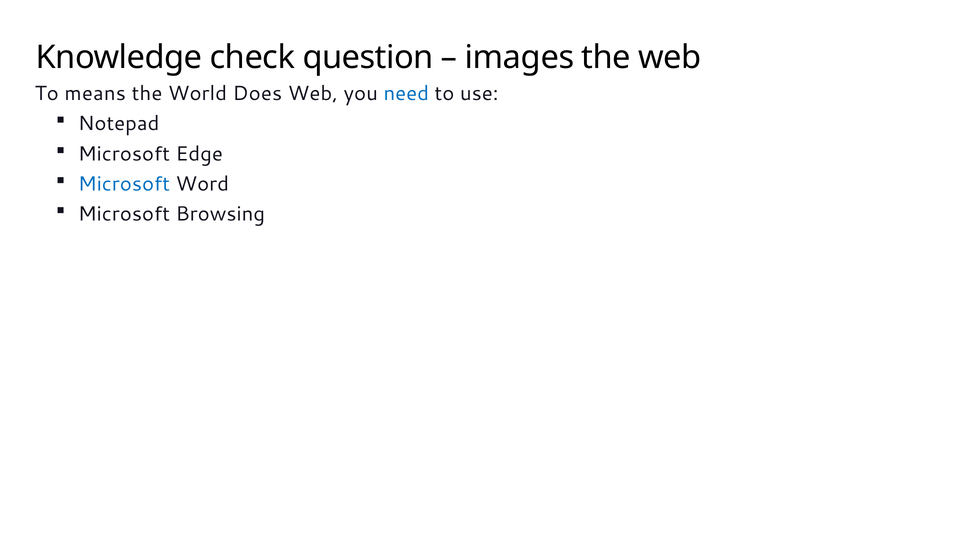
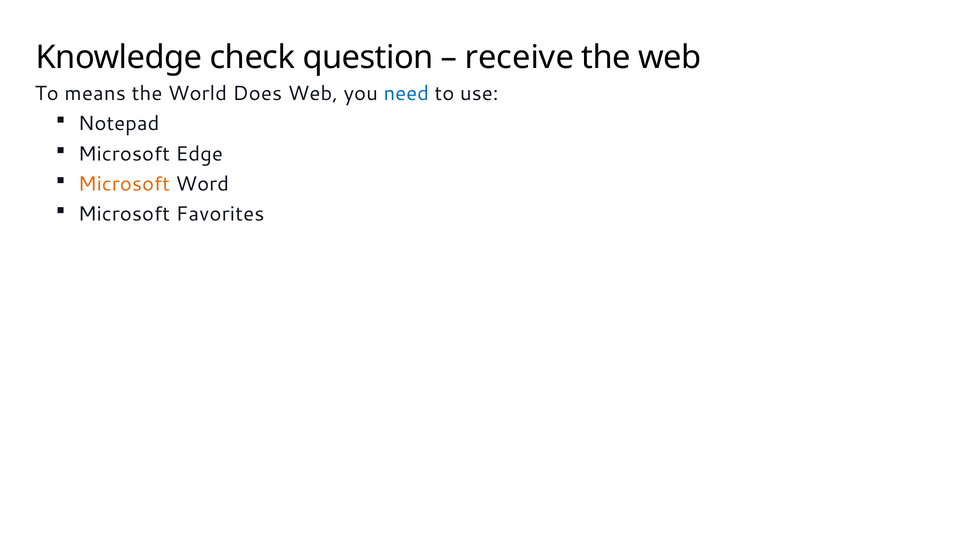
images: images -> receive (519, 57)
Microsoft colour: blue -> orange (124, 184)
Browsing: Browsing -> Favorites (220, 214)
